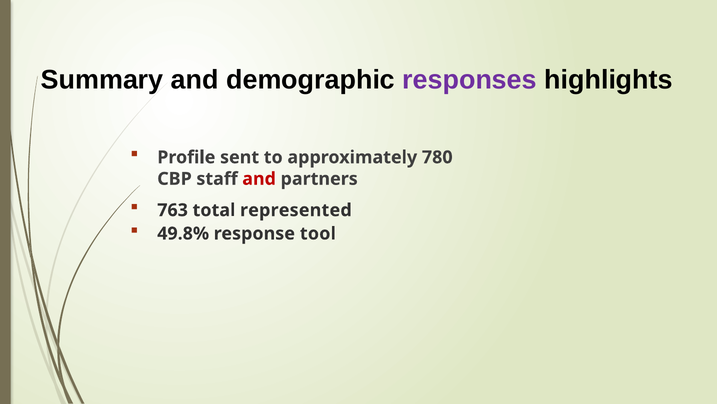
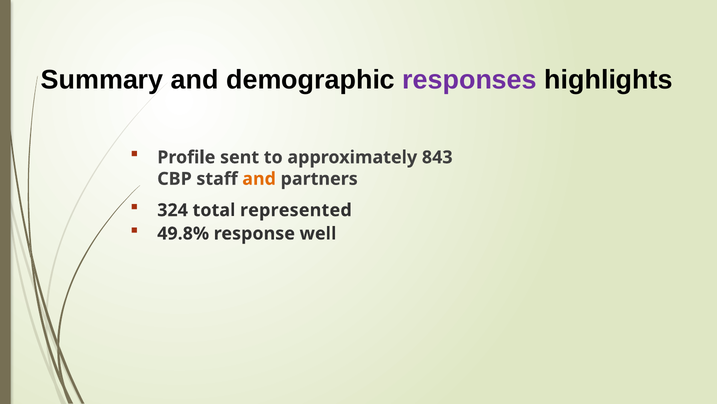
780: 780 -> 843 (437, 157)
and colour: red -> orange (259, 179)
763: 763 -> 324 (173, 210)
tool: tool -> well (318, 233)
